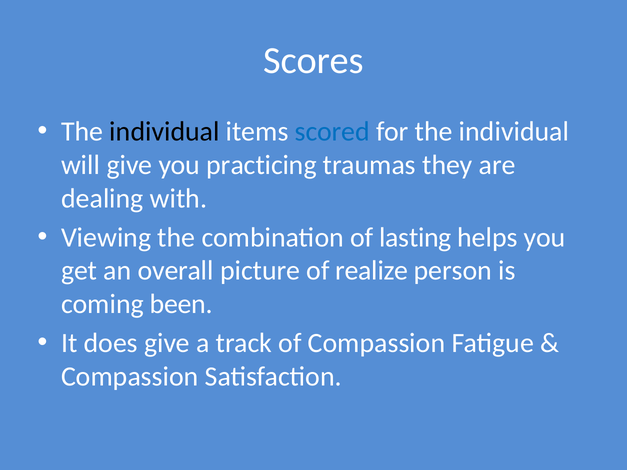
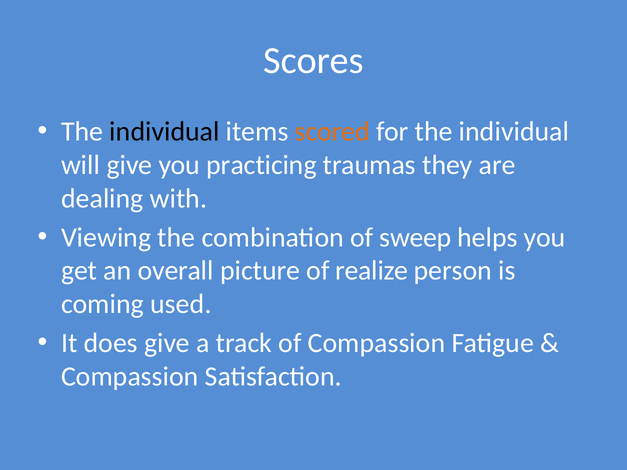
scored colour: blue -> orange (332, 132)
lasting: lasting -> sweep (415, 237)
been: been -> used (181, 304)
